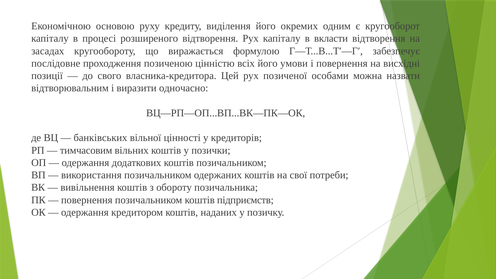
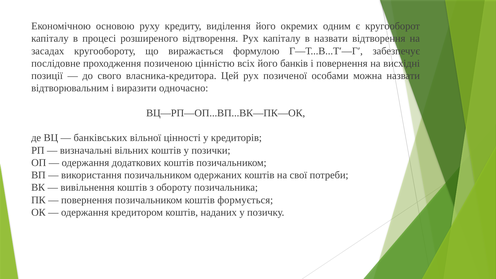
в вкласти: вкласти -> назвати (331, 39)
умови: умови -> банків (294, 63)
тимчасовим: тимчасовим -> визначальні (86, 150)
підприємств: підприємств -> формується (245, 200)
